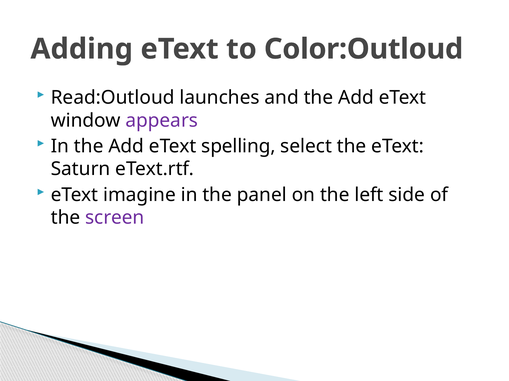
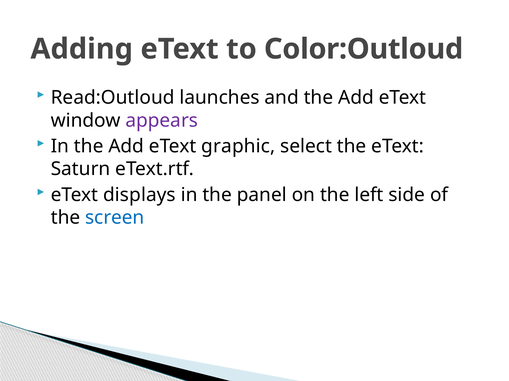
spelling: spelling -> graphic (238, 146)
imagine: imagine -> displays (139, 195)
screen colour: purple -> blue (115, 218)
